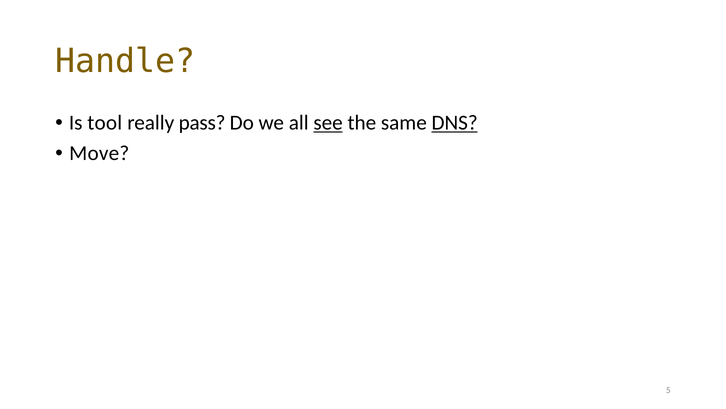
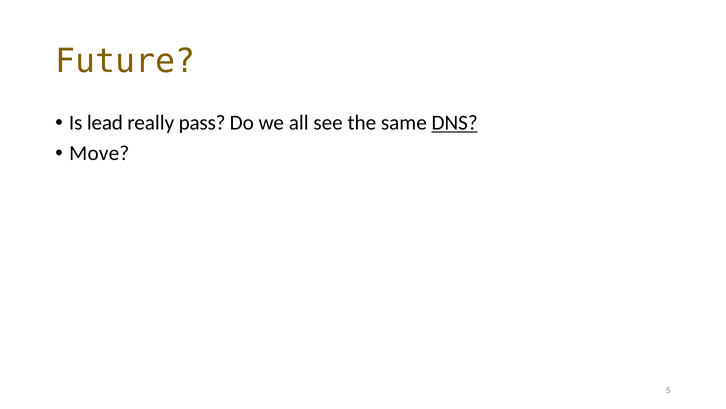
Handle: Handle -> Future (125, 61)
tool: tool -> lead (105, 123)
see underline: present -> none (328, 123)
